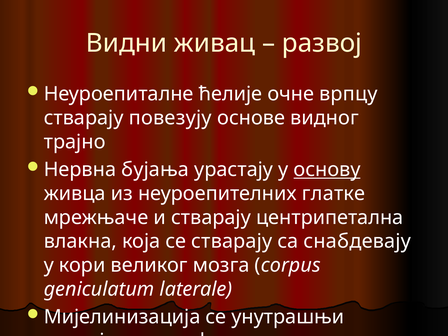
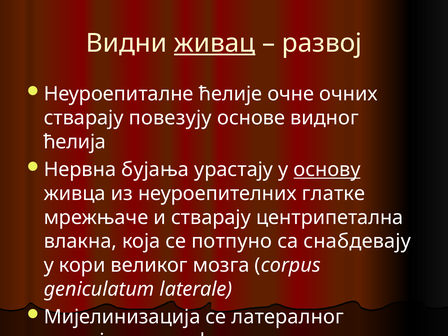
живац underline: none -> present (215, 43)
врпцу: врпцу -> очних (348, 94)
трајно: трајно -> ћелија (75, 142)
се стварају: стварају -> потпуно (232, 241)
унутрашњи: унутрашњи -> латералног (288, 317)
